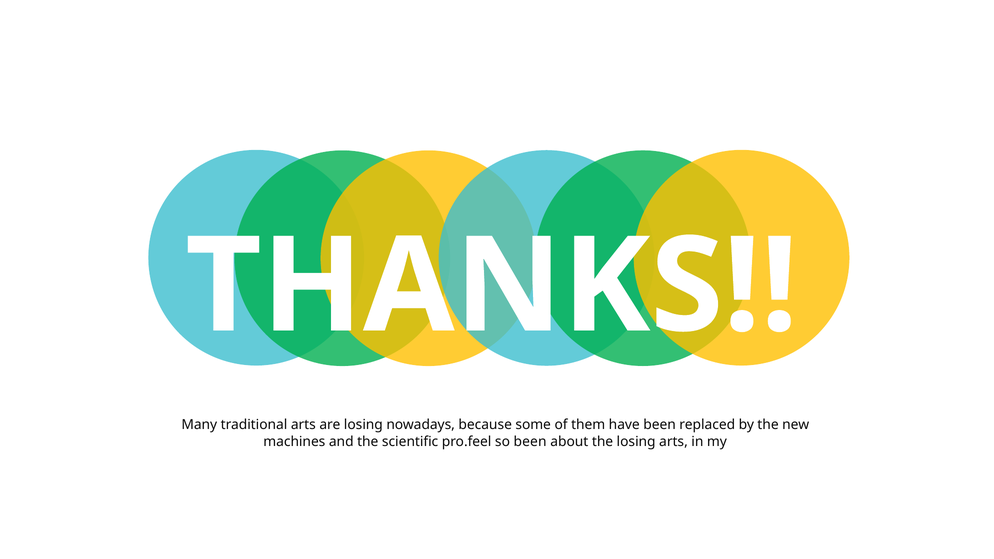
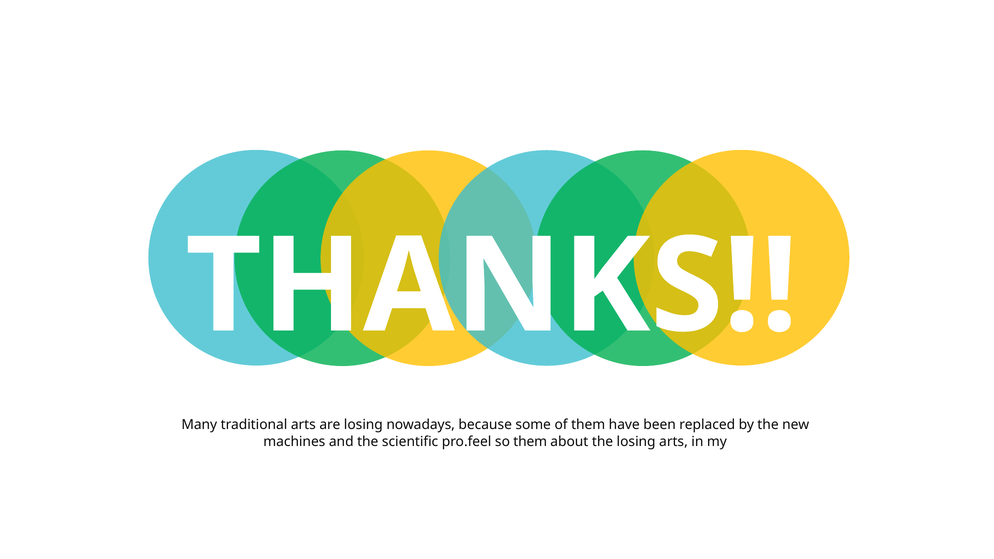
so been: been -> them (530, 442)
